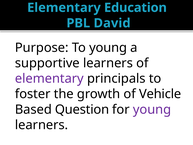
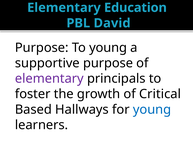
supportive learners: learners -> purpose (108, 63)
Vehicle: Vehicle -> Critical (160, 94)
Question: Question -> Hallways (82, 109)
young colour: purple -> blue (152, 109)
